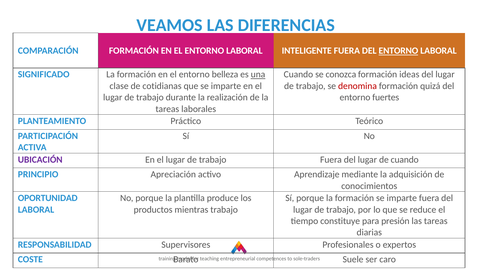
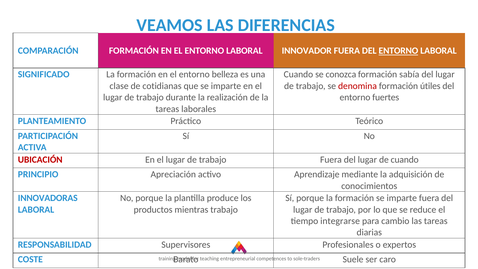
INTELIGENTE: INTELIGENTE -> INNOVADOR (307, 51)
una underline: present -> none (258, 74)
ideas: ideas -> sabía (409, 74)
quizá: quizá -> útiles (430, 86)
UBICACIÓN colour: purple -> red (40, 160)
OPORTUNIDAD: OPORTUNIDAD -> INNOVADORAS (48, 198)
constituye: constituye -> integrarse (340, 221)
presión: presión -> cambio (395, 221)
